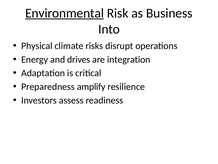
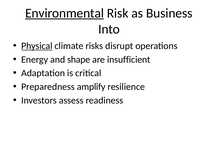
Physical underline: none -> present (37, 46)
drives: drives -> shape (79, 59)
integration: integration -> insufficient (129, 59)
